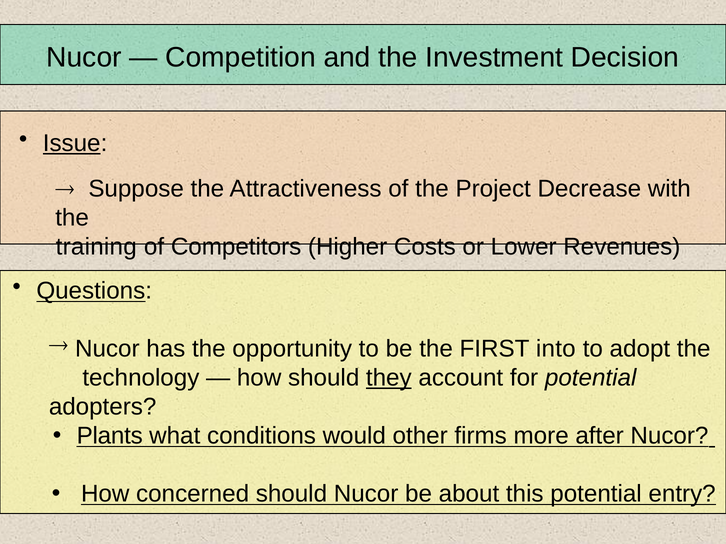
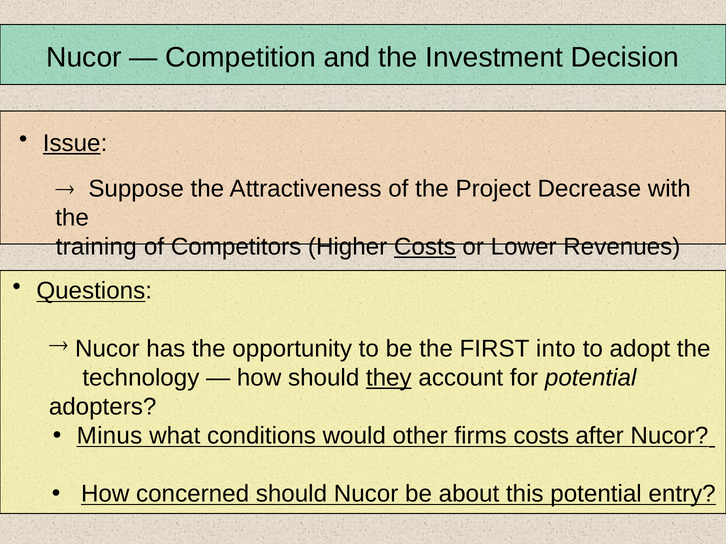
Costs underline: none -> present (425, 247)
Plants: Plants -> Minus (109, 436)
firms more: more -> costs (541, 436)
